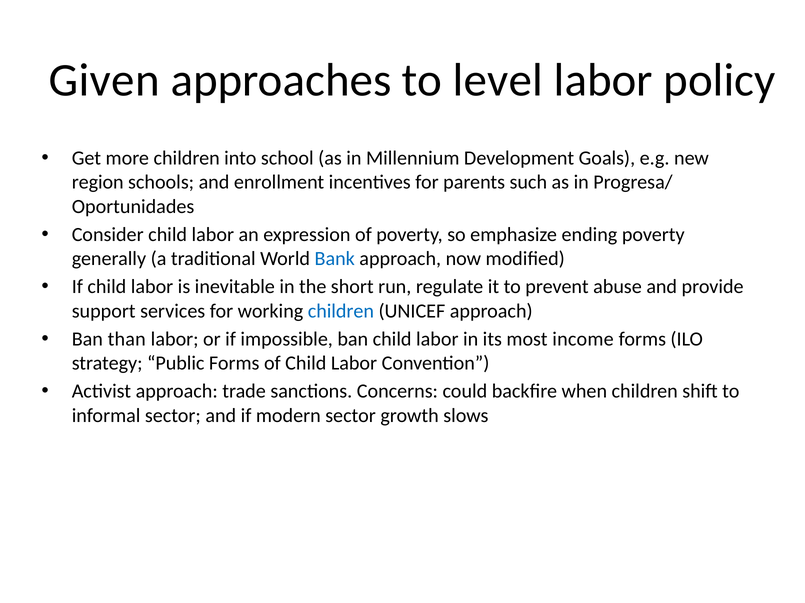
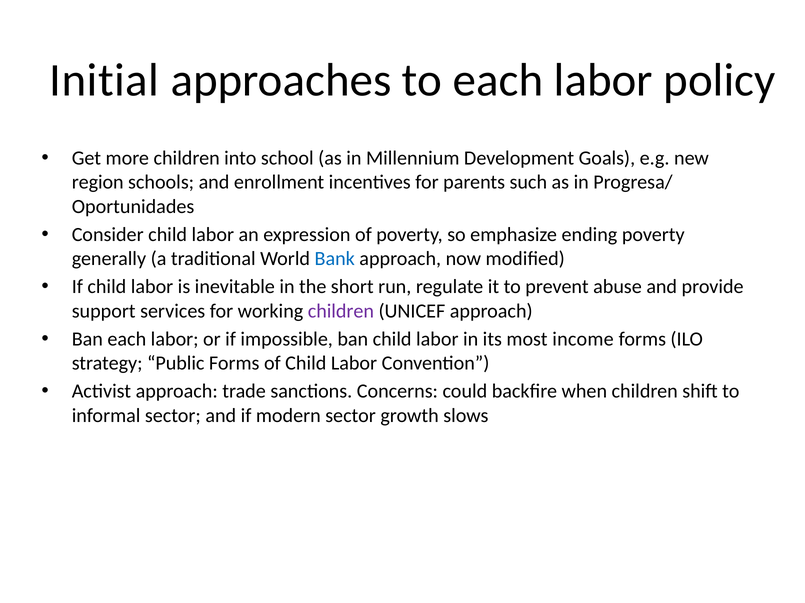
Given: Given -> Initial (104, 80)
to level: level -> each (498, 80)
children colour: blue -> purple (341, 311)
Ban than: than -> each (127, 340)
